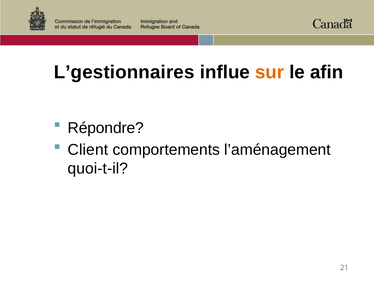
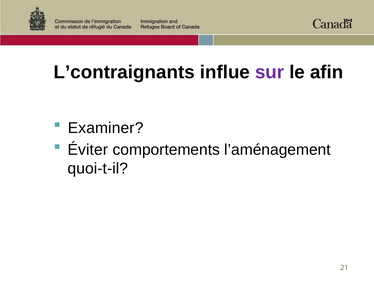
L’gestionnaires: L’gestionnaires -> L’contraignants (124, 72)
sur colour: orange -> purple (270, 72)
Répondre: Répondre -> Examiner (106, 128)
Client: Client -> Éviter (88, 149)
